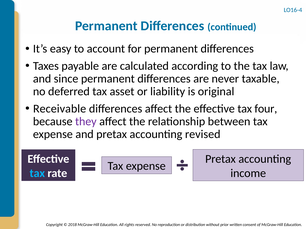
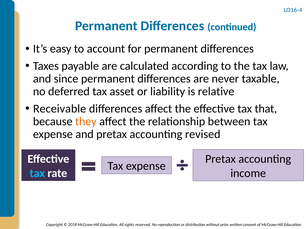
original: original -> relative (216, 92)
four: four -> that (266, 109)
they colour: purple -> orange (86, 122)
